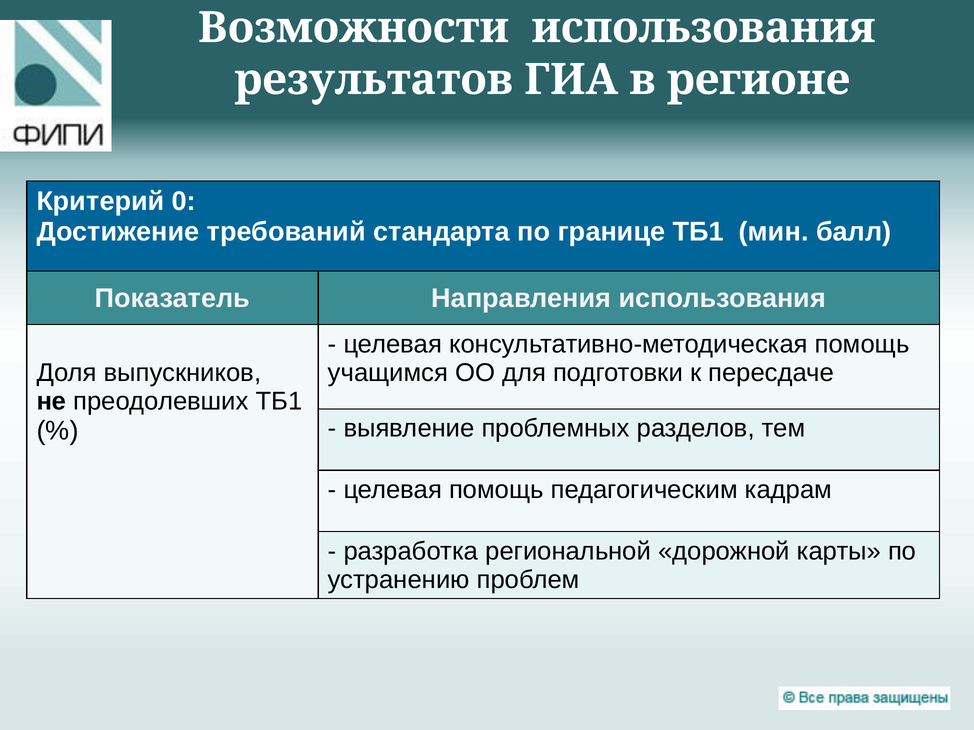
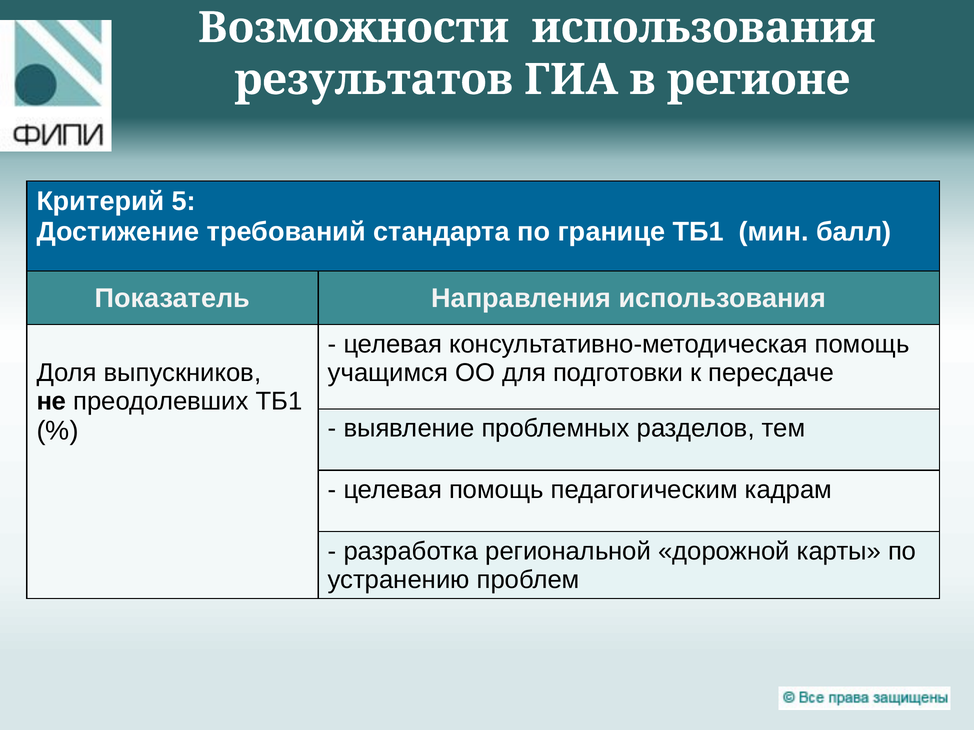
0: 0 -> 5 (184, 202)
